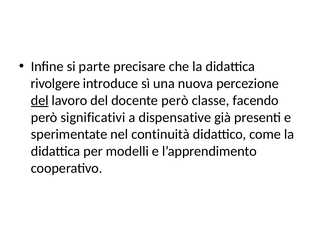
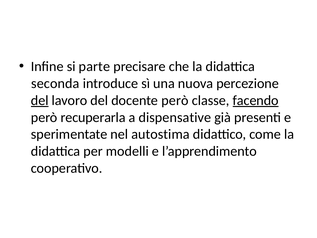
rivolgere: rivolgere -> seconda (55, 83)
facendo underline: none -> present (256, 100)
significativi: significativi -> recuperarla (93, 117)
continuità: continuità -> autostima (160, 134)
